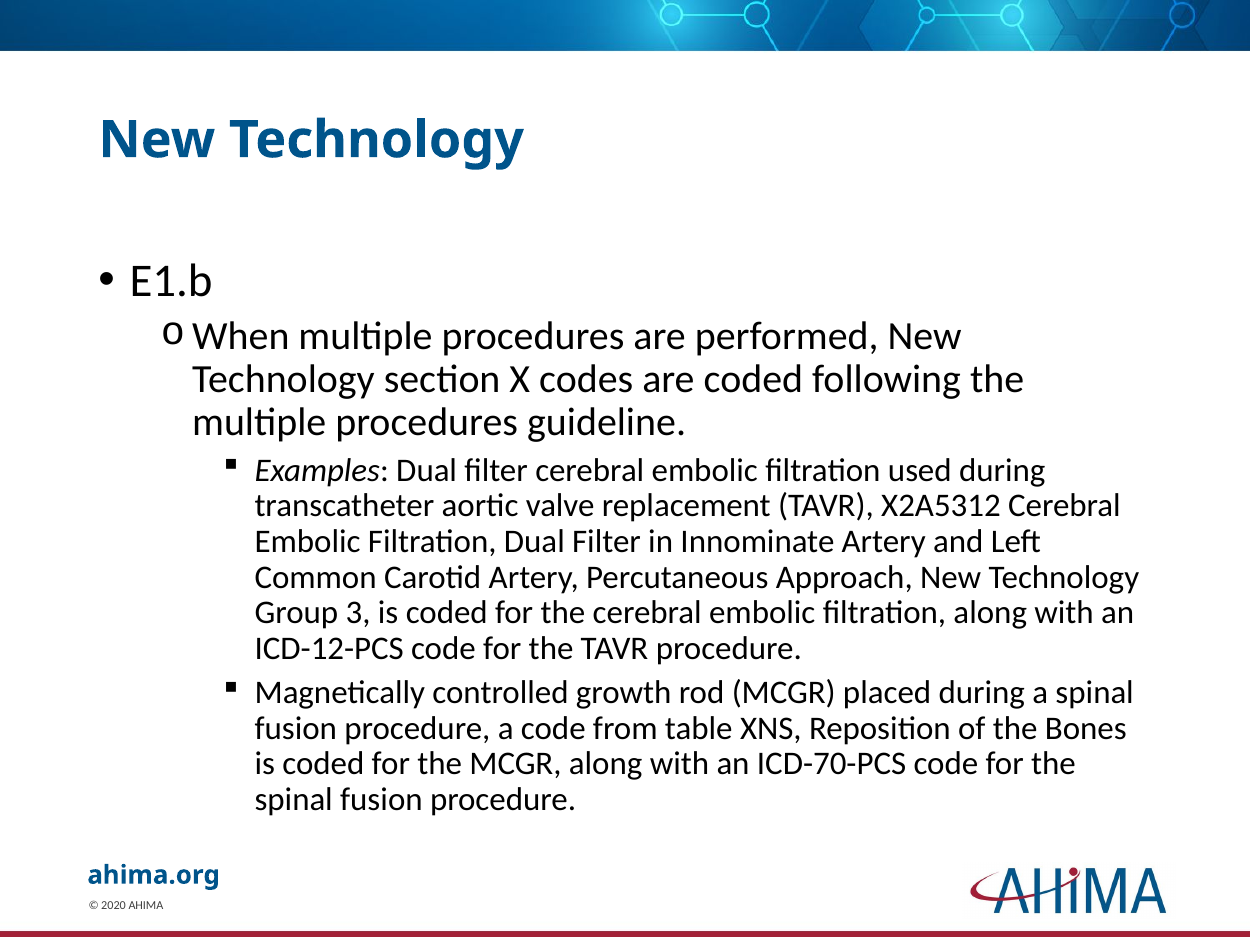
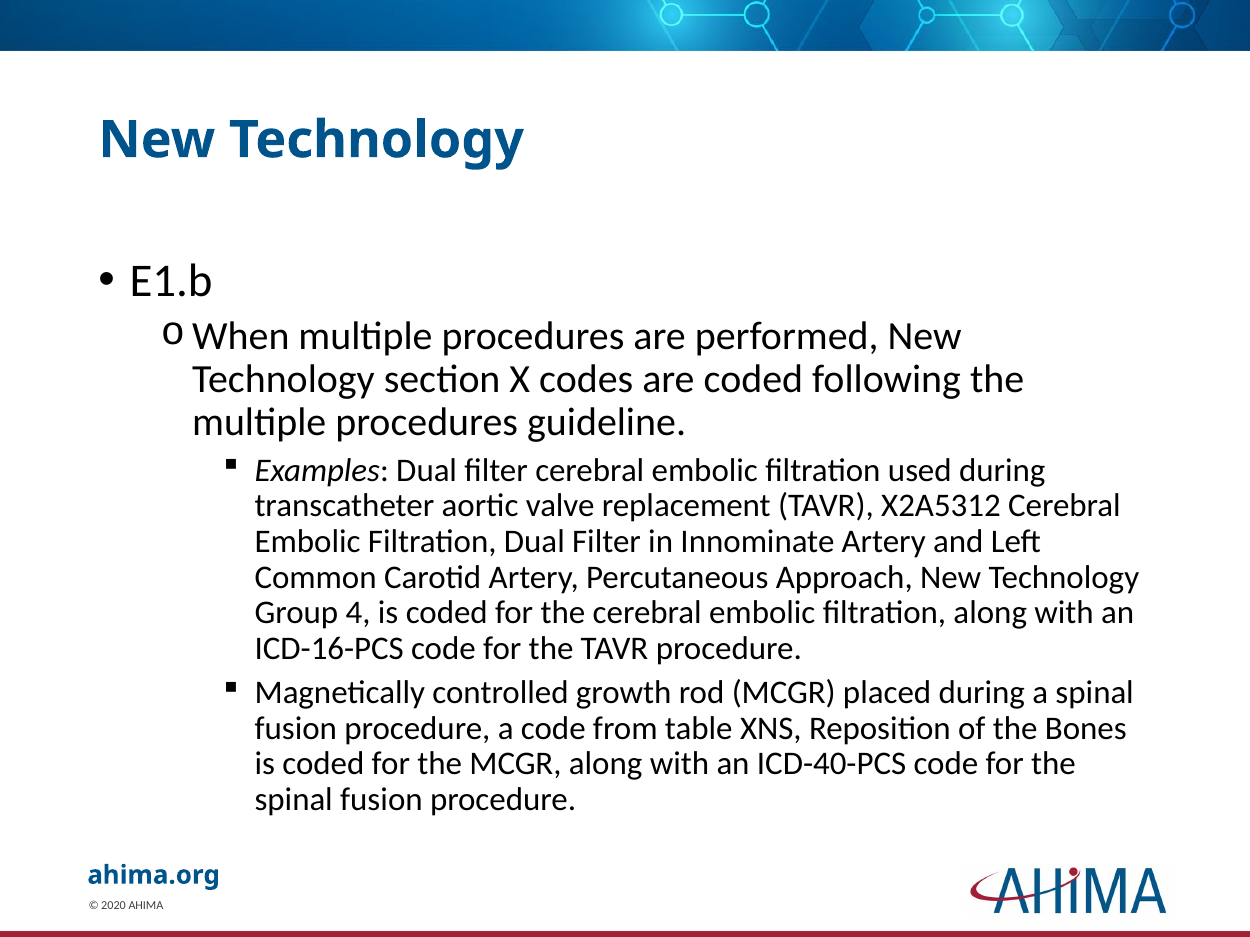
3: 3 -> 4 (358, 613)
ICD-12-PCS: ICD-12-PCS -> ICD-16-PCS (329, 649)
ICD-70-PCS: ICD-70-PCS -> ICD-40-PCS (832, 764)
